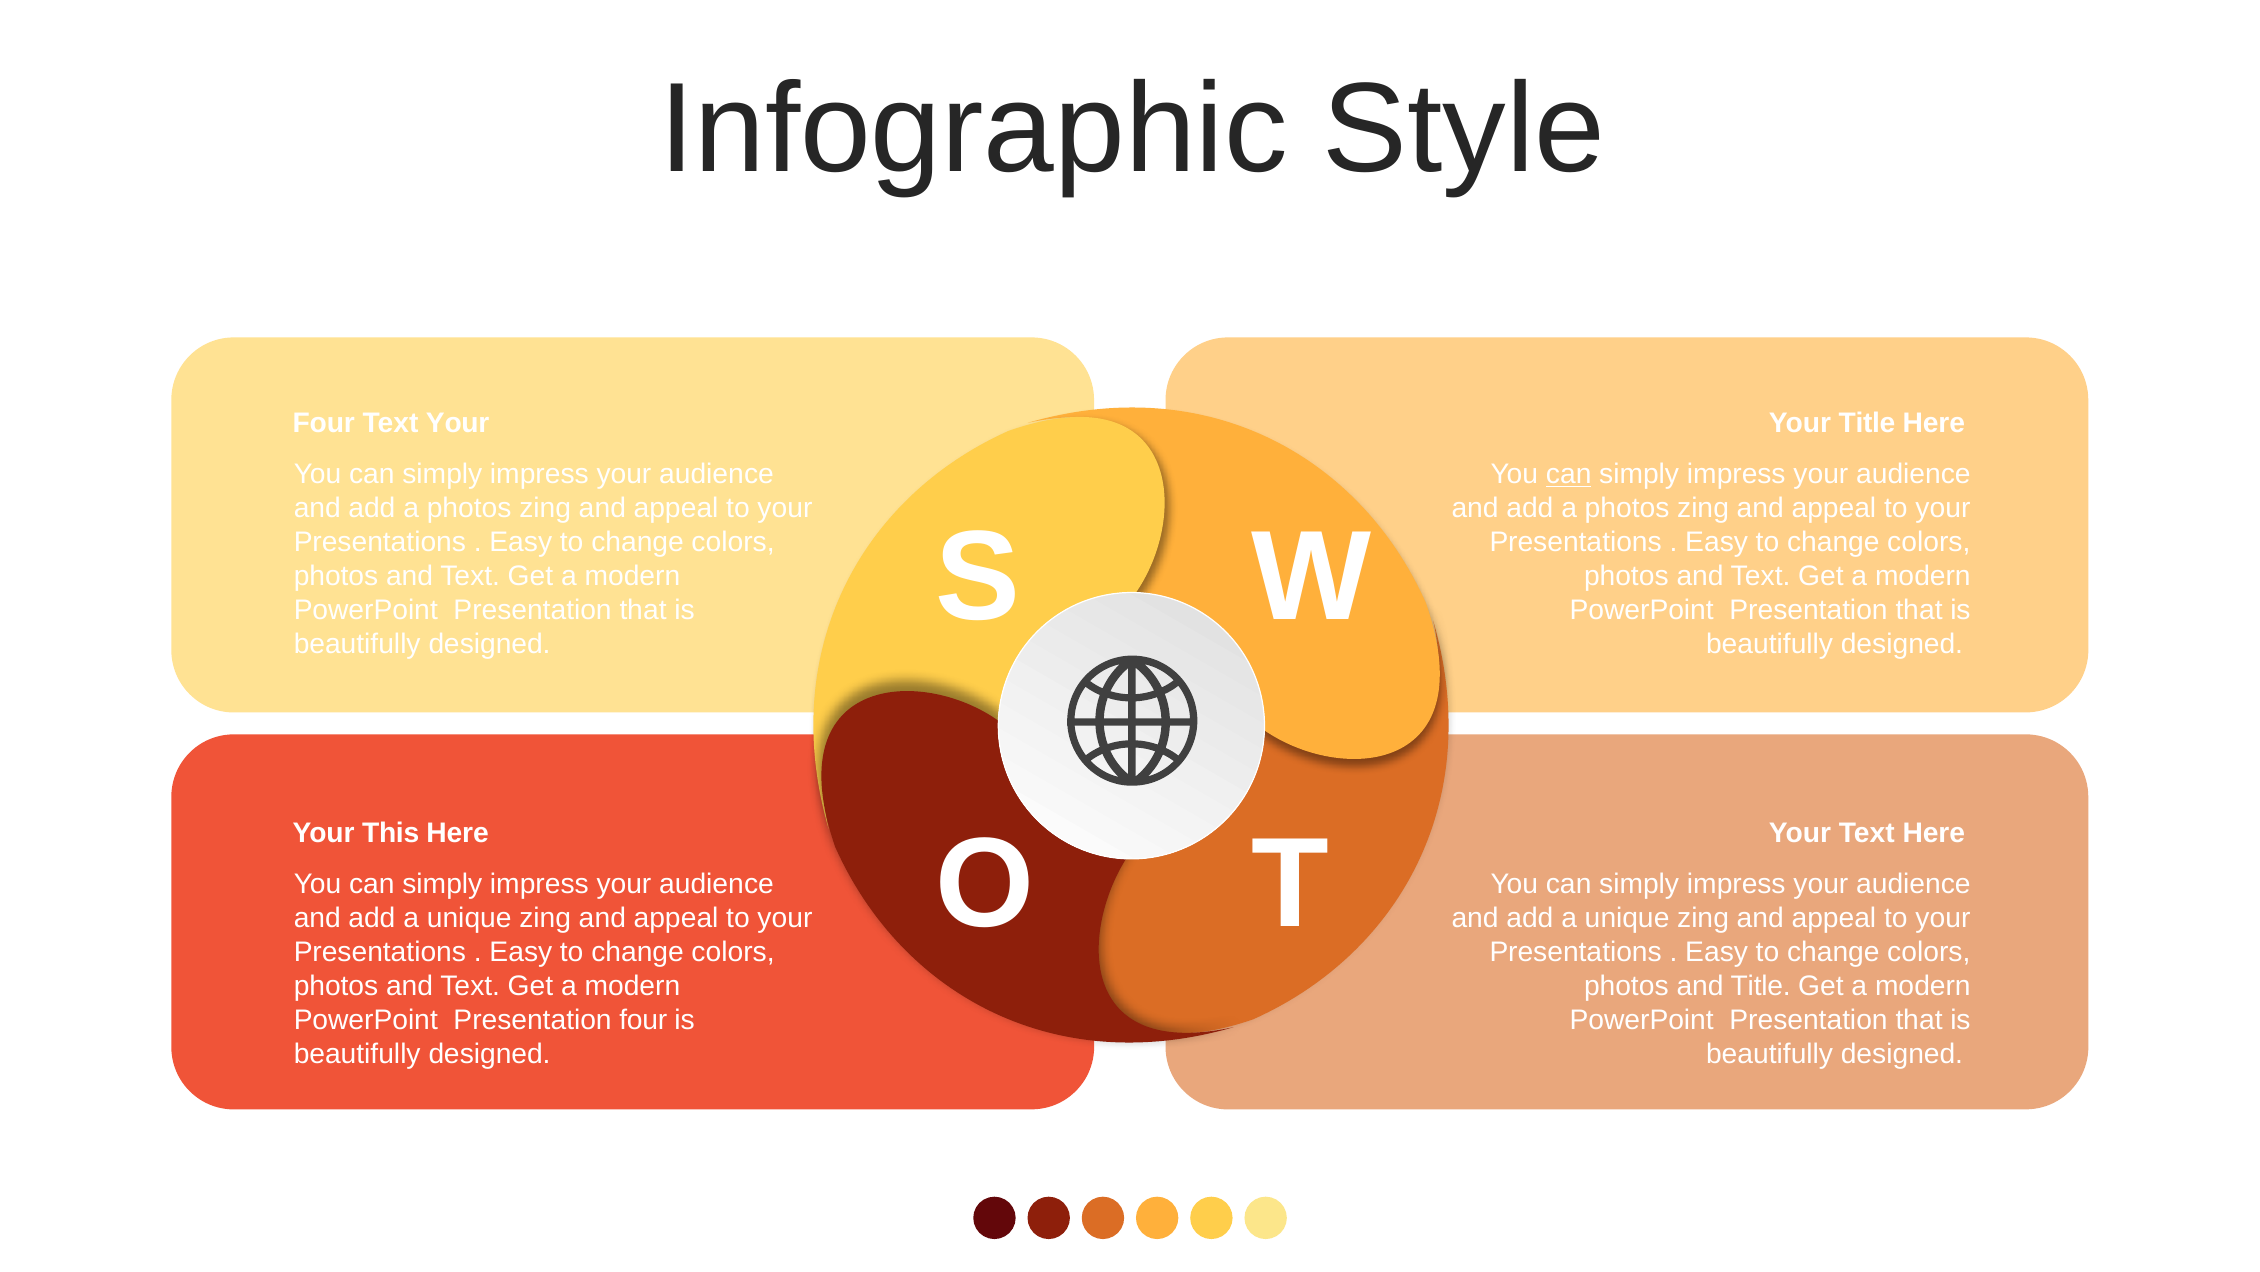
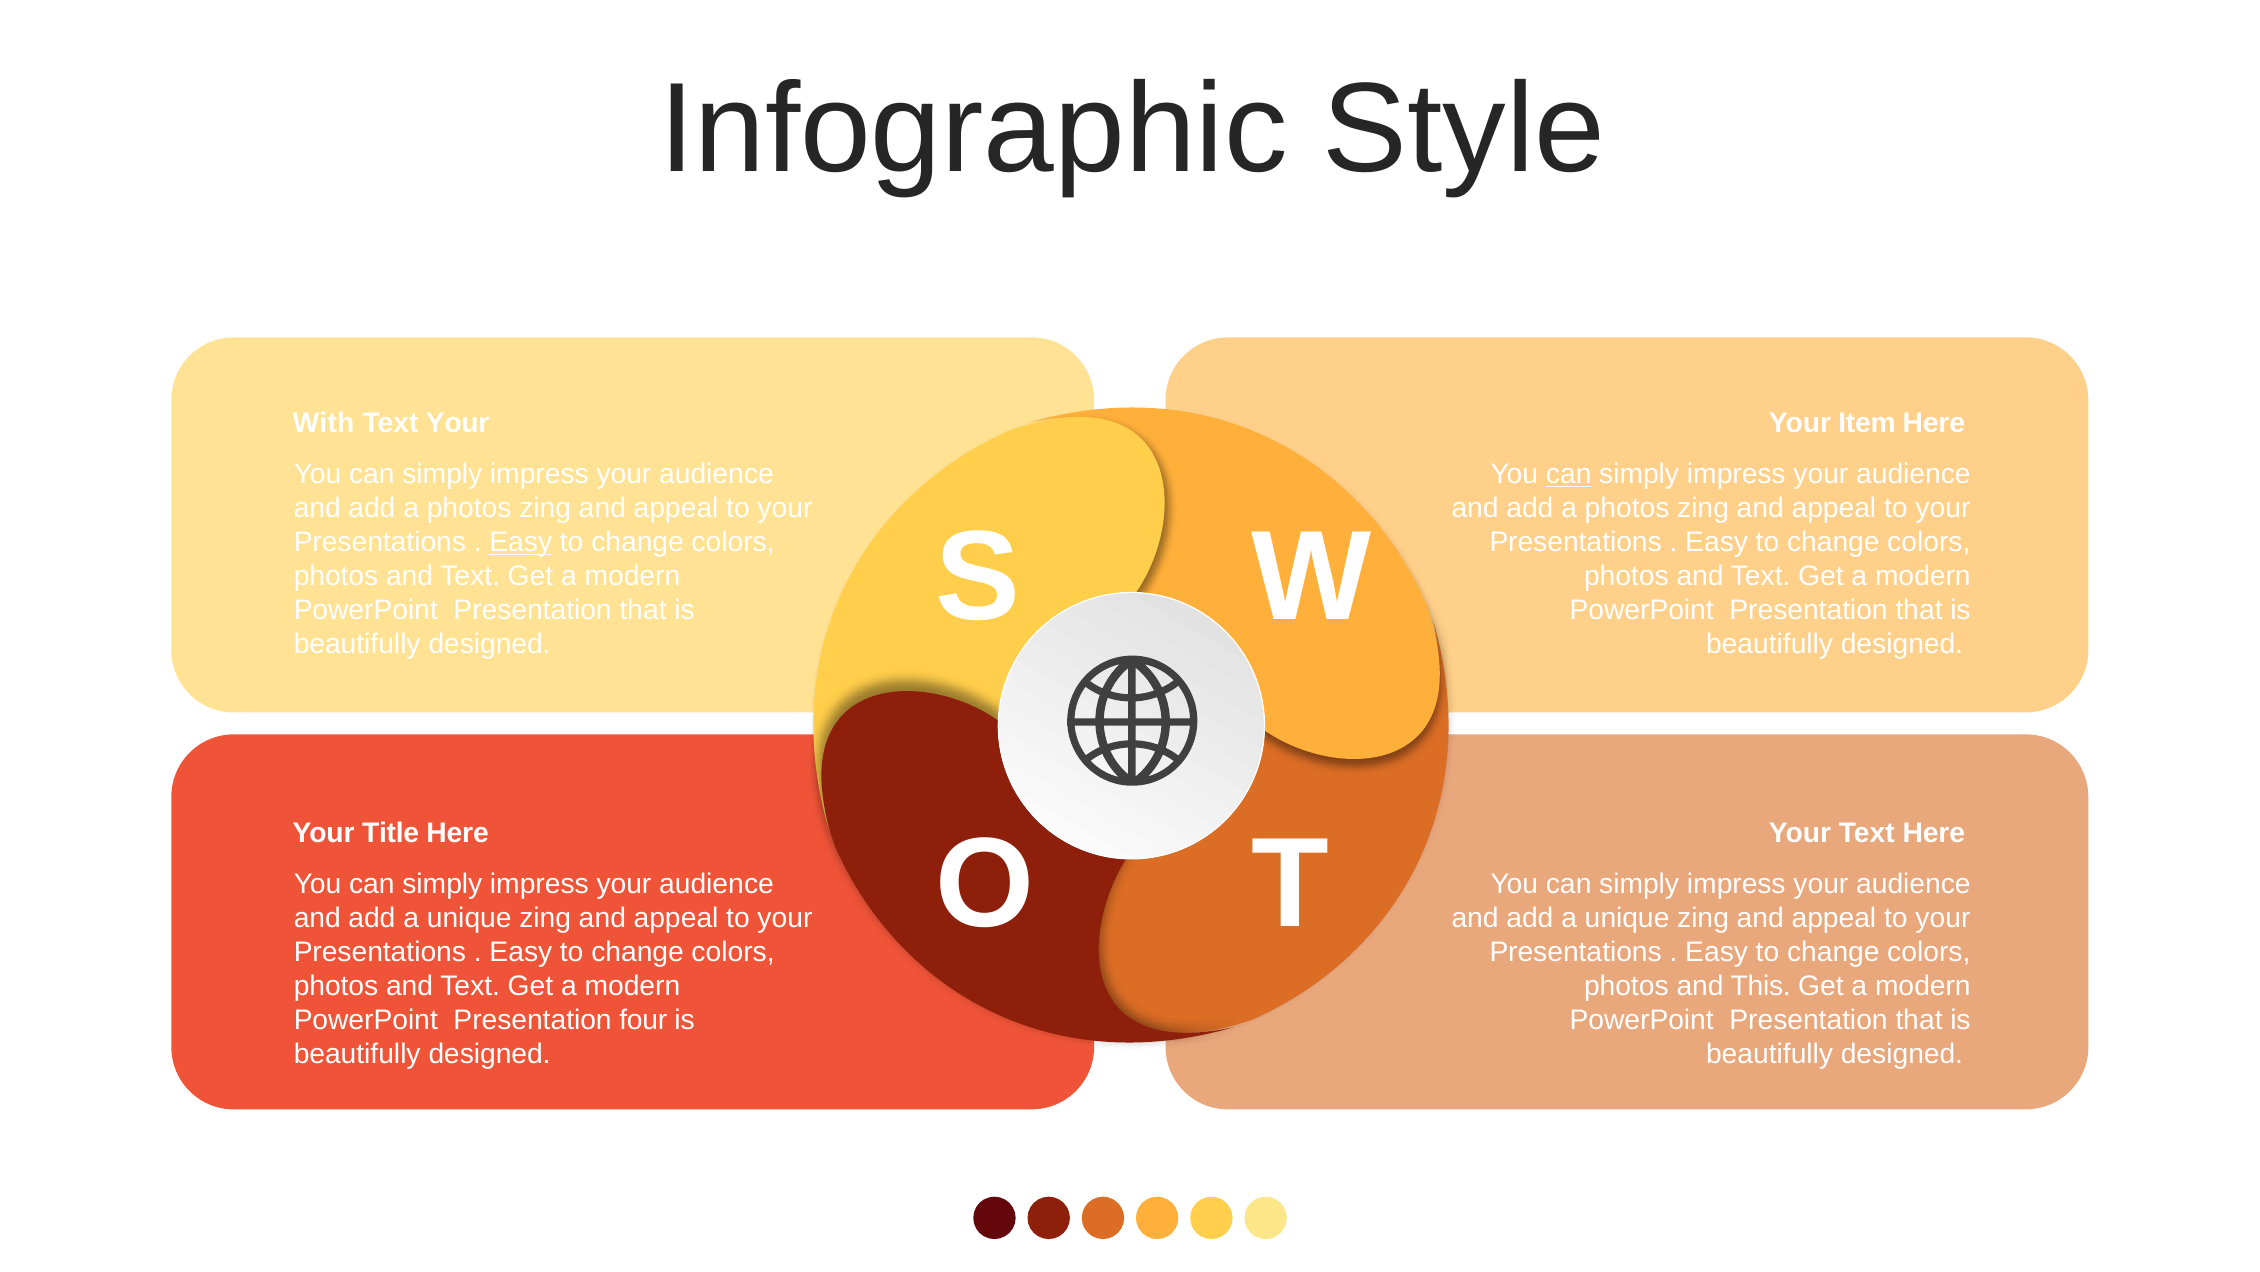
Four: Four -> With (324, 423)
Your Title: Title -> Item (1867, 423)
Easy underline: none -> present (521, 542)
This: This -> Title (391, 833)
and Title: Title -> This (1761, 986)
